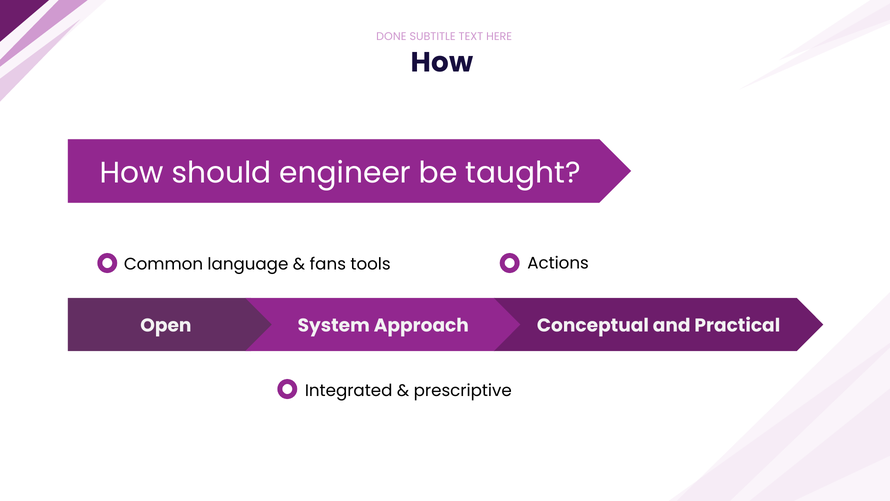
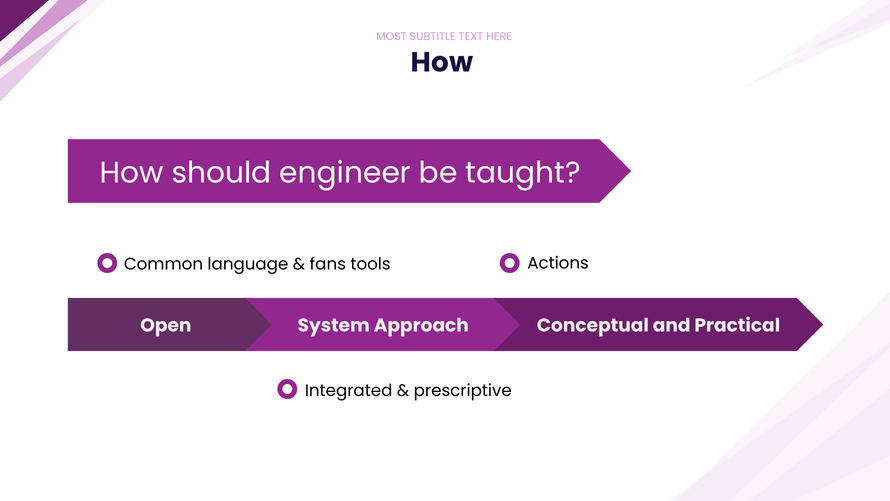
DONE: DONE -> MOST (391, 36)
